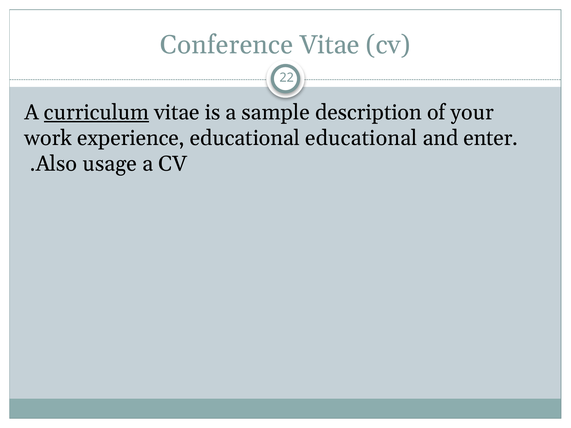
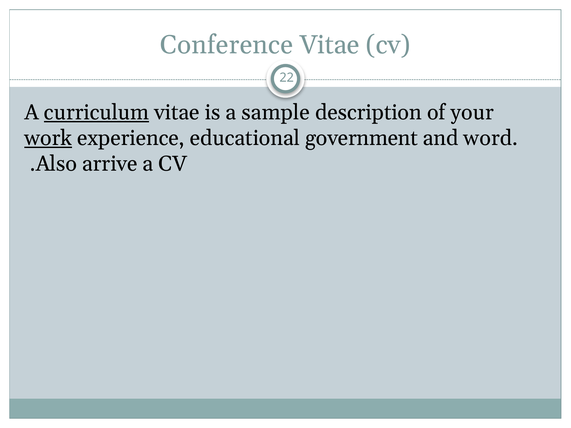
work underline: none -> present (48, 138)
educational educational: educational -> government (362, 138)
enter: enter -> word (491, 138)
usage: usage -> arrive (110, 164)
